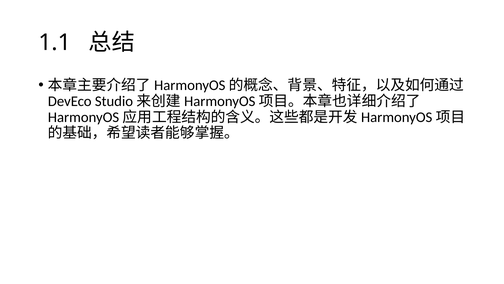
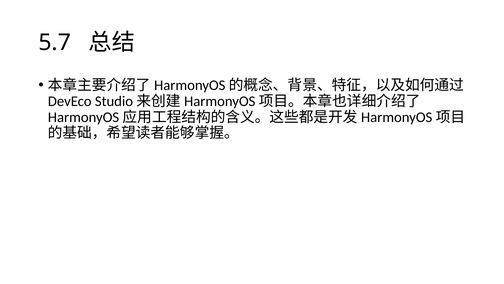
1.1: 1.1 -> 5.7 (55, 42)
